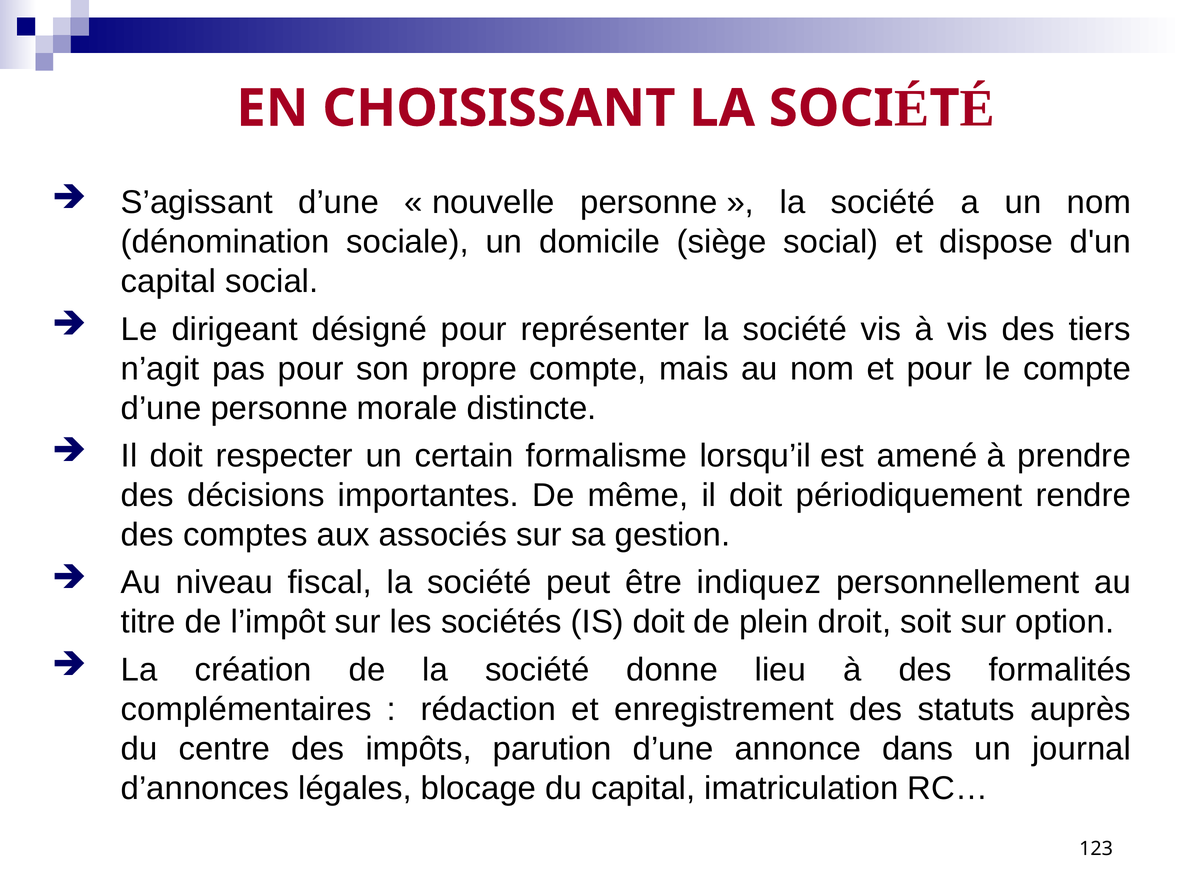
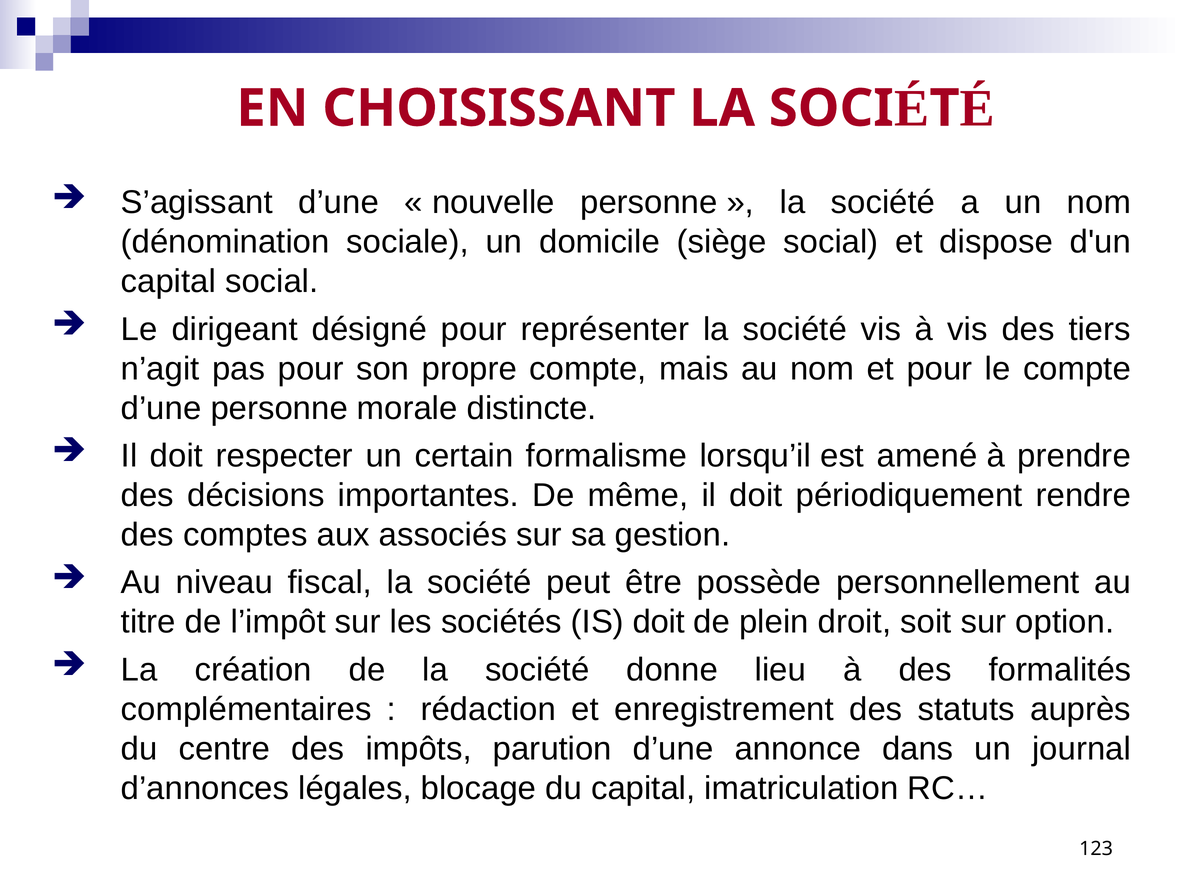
indiquez: indiquez -> possède (759, 583)
